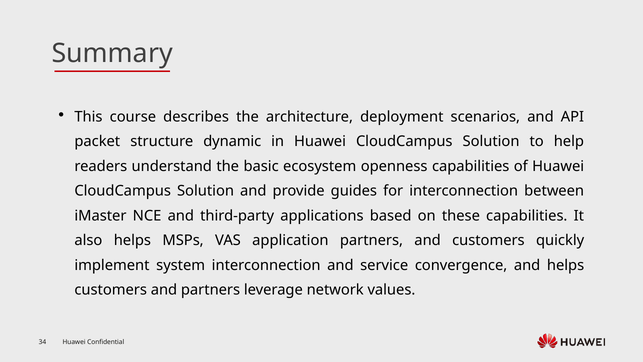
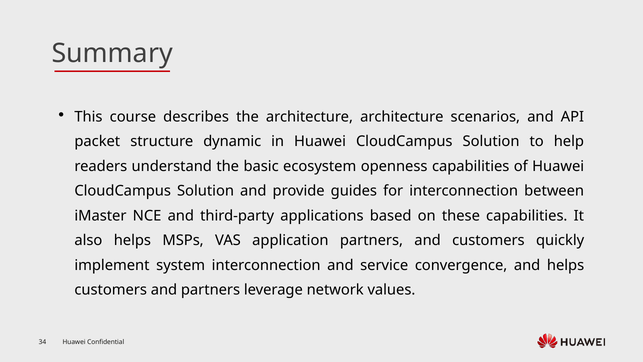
architecture deployment: deployment -> architecture (402, 117)
